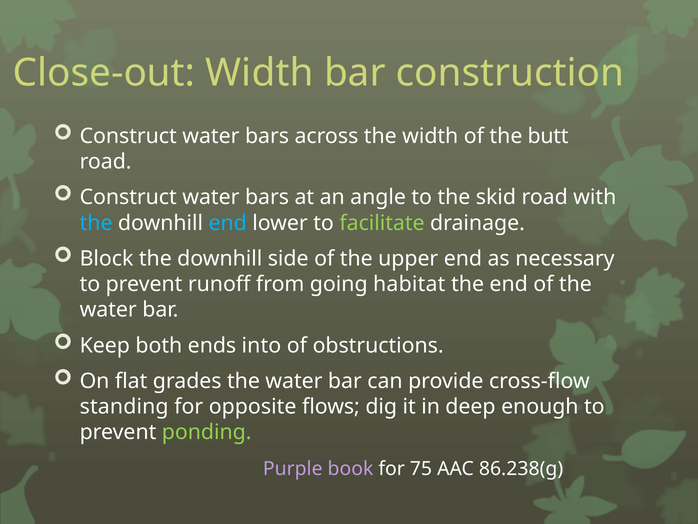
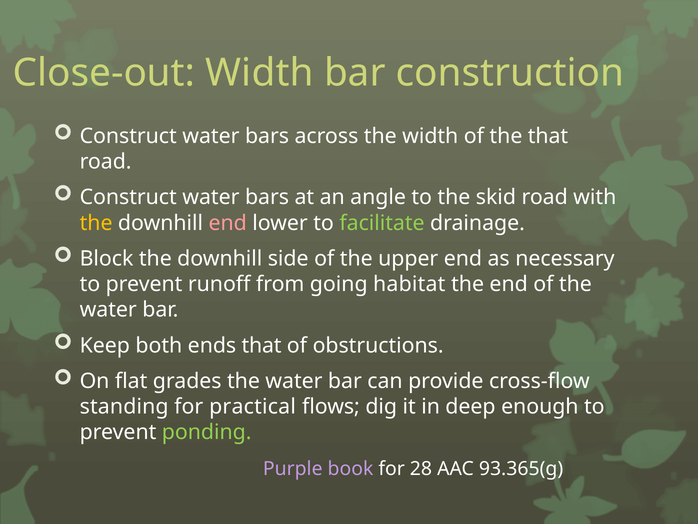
the butt: butt -> that (548, 136)
the colour: light blue -> yellow (96, 223)
end colour: light blue -> pink (228, 223)
ends into: into -> that (262, 345)
opposite: opposite -> practical (253, 406)
75: 75 -> 28 (421, 468)
86.238(g: 86.238(g -> 93.365(g (521, 468)
